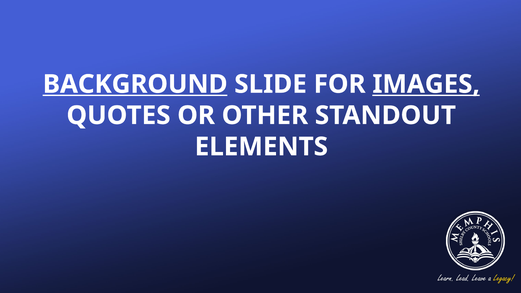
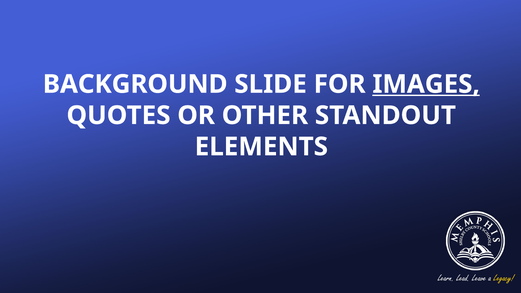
BACKGROUND underline: present -> none (135, 84)
